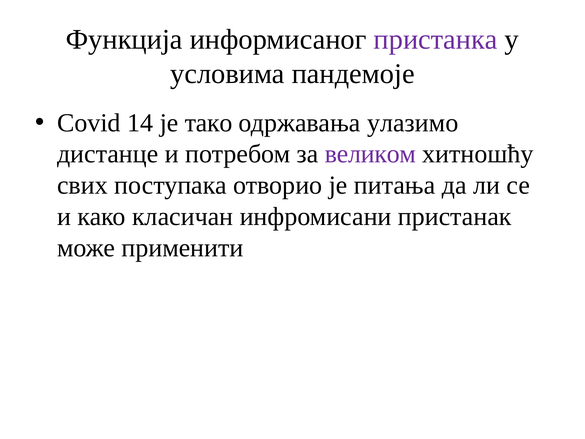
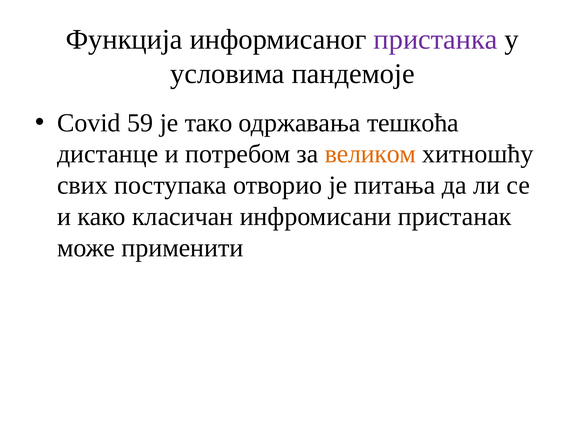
14: 14 -> 59 (140, 123)
улазимо: улазимо -> тешкоћа (413, 123)
великом colour: purple -> orange (370, 154)
